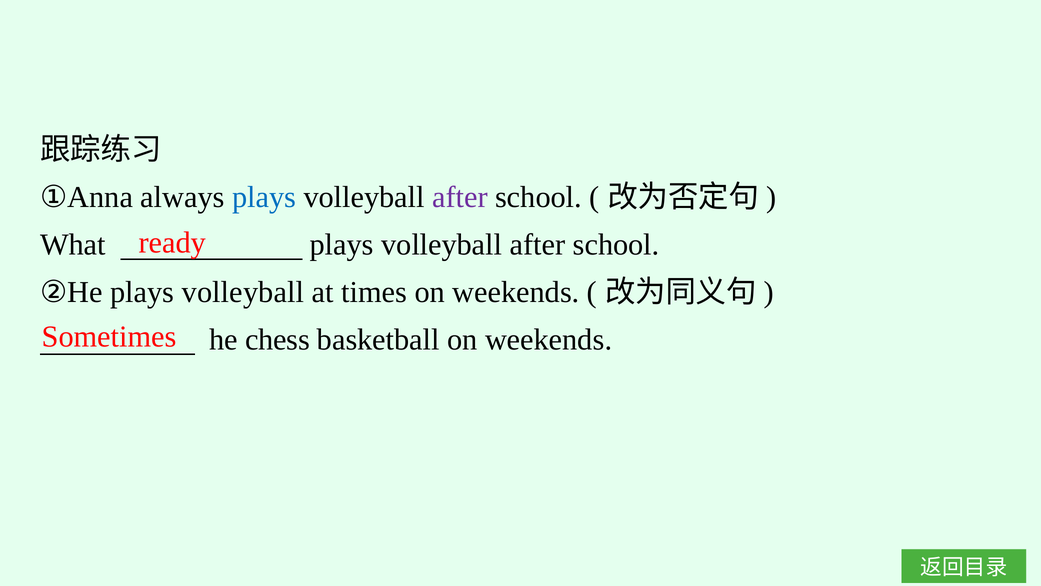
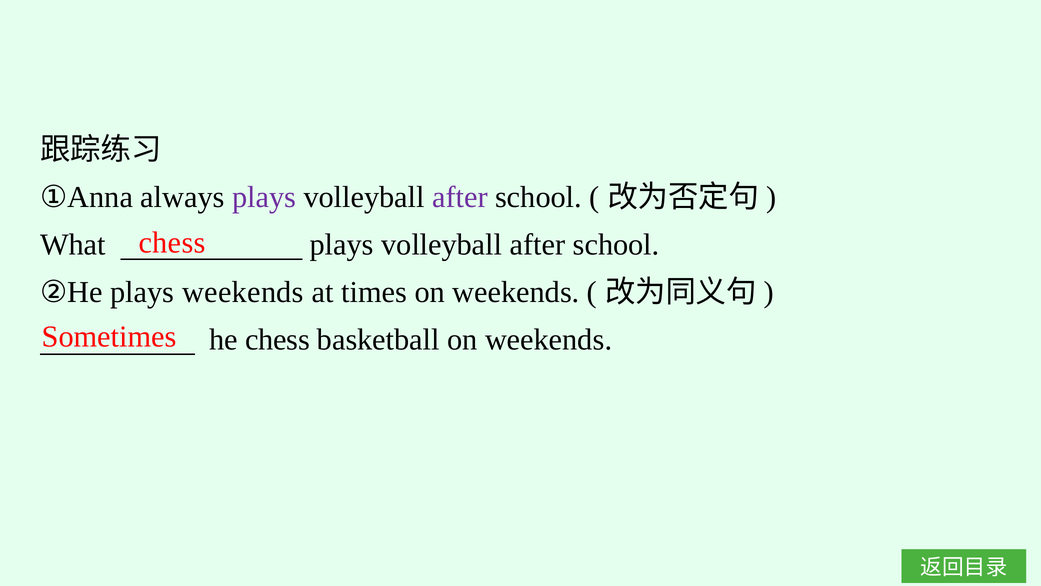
plays colour: blue -> purple (264, 197)
ready: ready -> chess (172, 243)
②He plays volleyball: volleyball -> weekends (243, 292)
